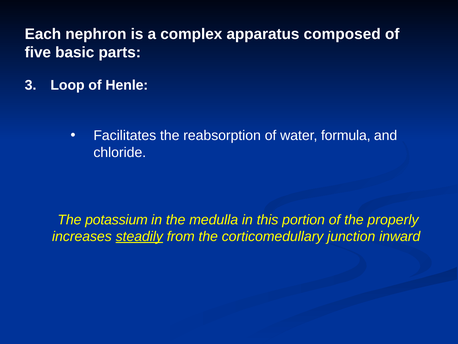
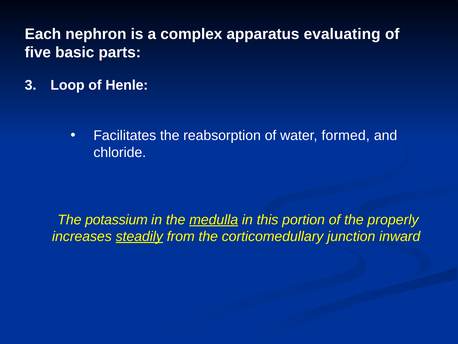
composed: composed -> evaluating (342, 34)
formula: formula -> formed (346, 135)
medulla underline: none -> present (214, 219)
